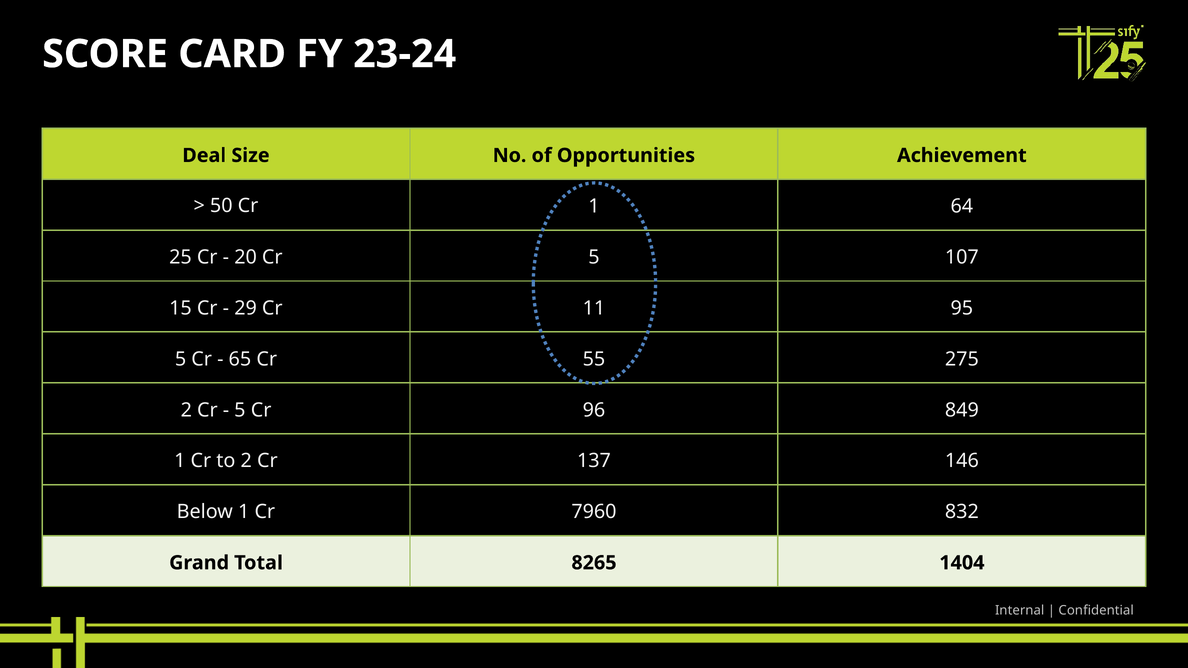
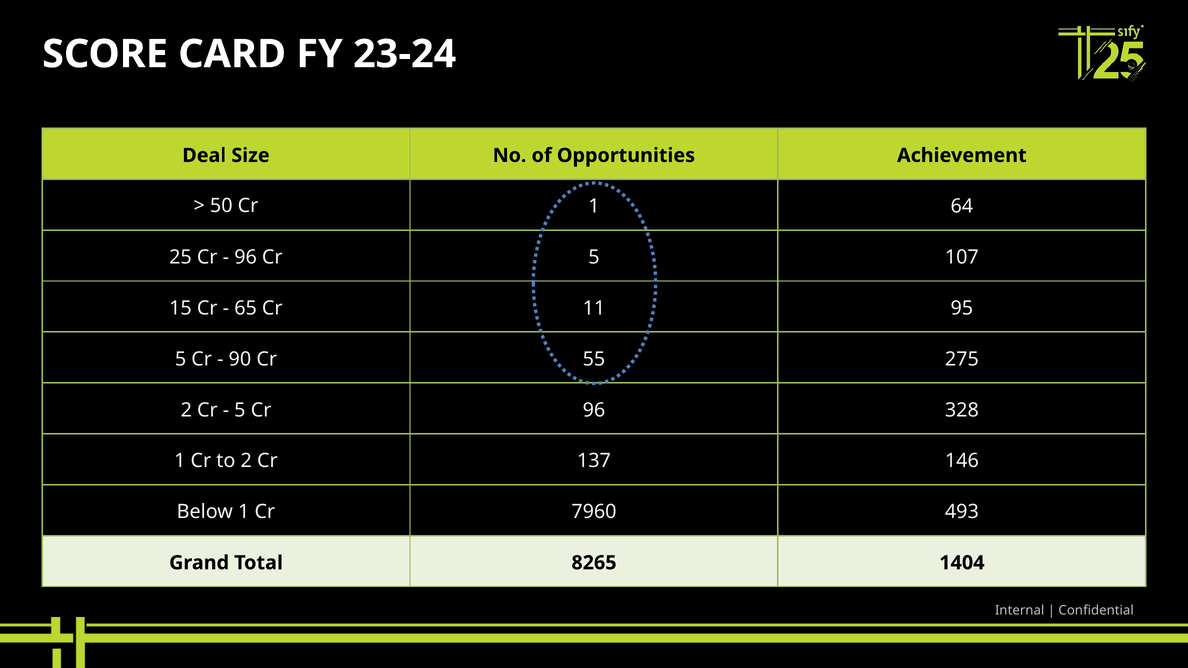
20: 20 -> 96 (246, 257)
29: 29 -> 65 (246, 308)
65: 65 -> 90 (240, 359)
849: 849 -> 328 (962, 410)
832: 832 -> 493 (962, 512)
